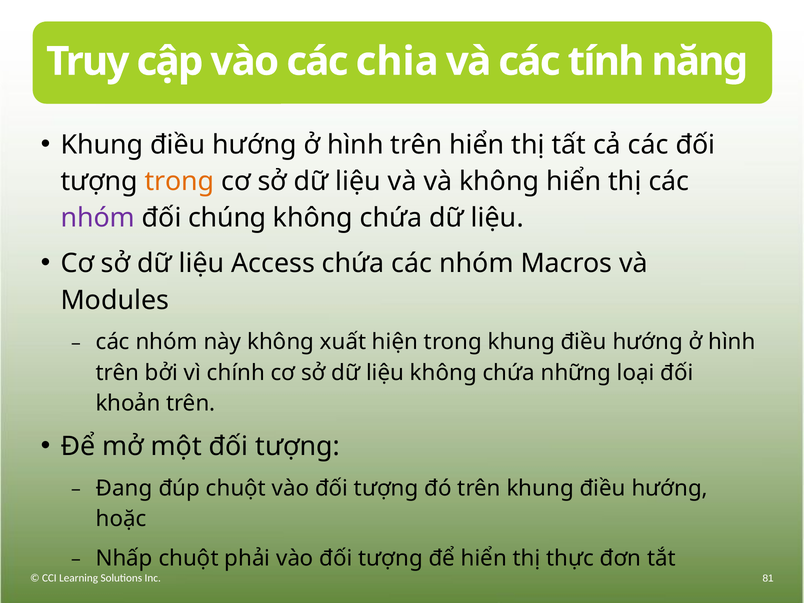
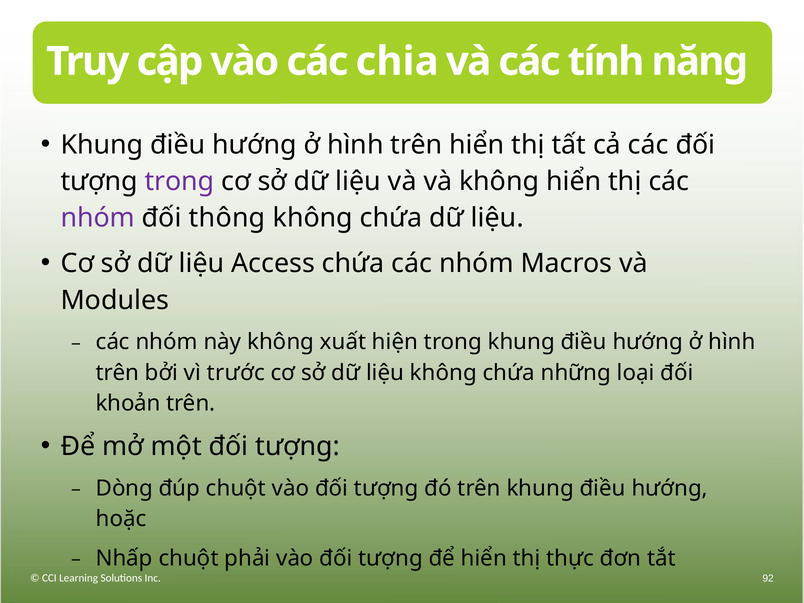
trong colour: orange -> purple (180, 181)
chúng: chúng -> thông (227, 218)
chính: chính -> trước (236, 373)
Đang: Đang -> Dòng (124, 488)
81: 81 -> 92 (768, 578)
